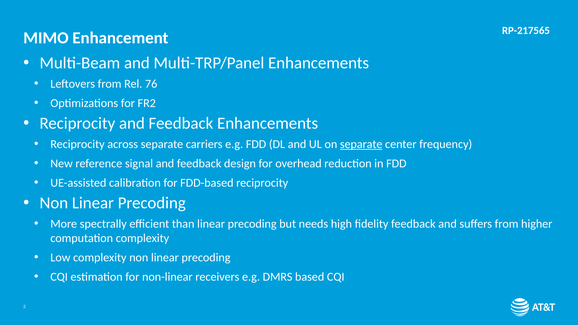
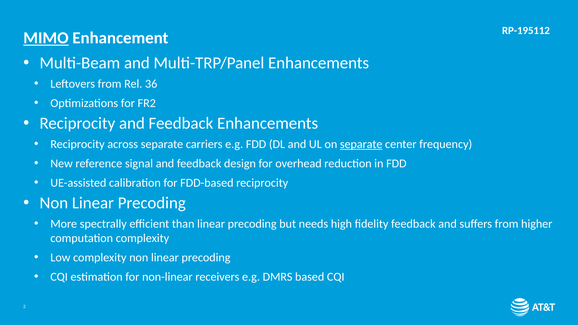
RP-217565: RP-217565 -> RP-195112 (526, 31)
MIMO underline: none -> present (46, 38)
76: 76 -> 36 (151, 84)
